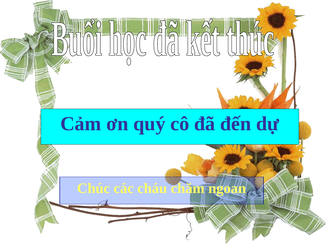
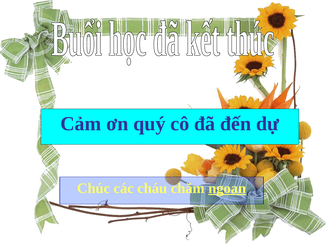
ngoan underline: none -> present (227, 188)
